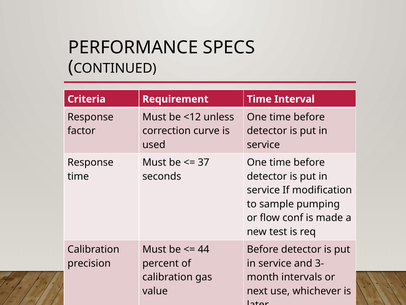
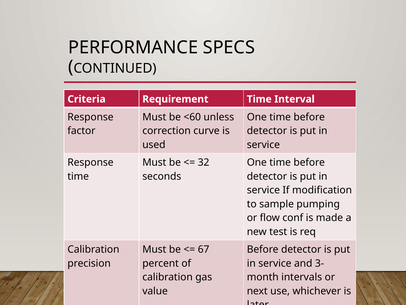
<12: <12 -> <60 (192, 117)
37: 37 -> 32 (204, 162)
44: 44 -> 67 (204, 249)
